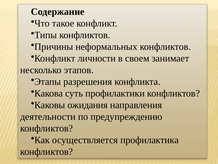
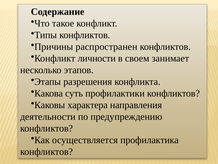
неформальных: неформальных -> распространен (106, 47)
ожидания: ожидания -> характера (88, 105)
